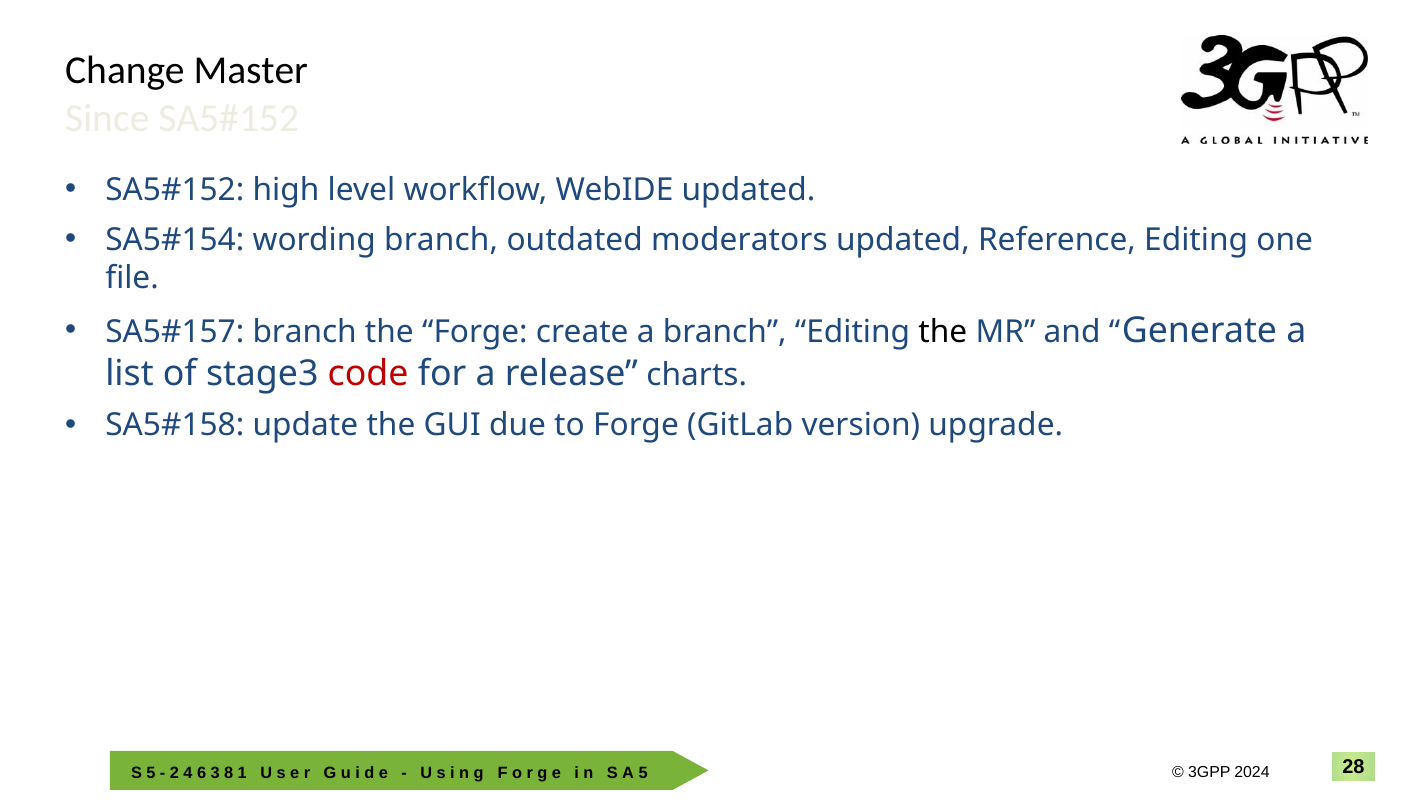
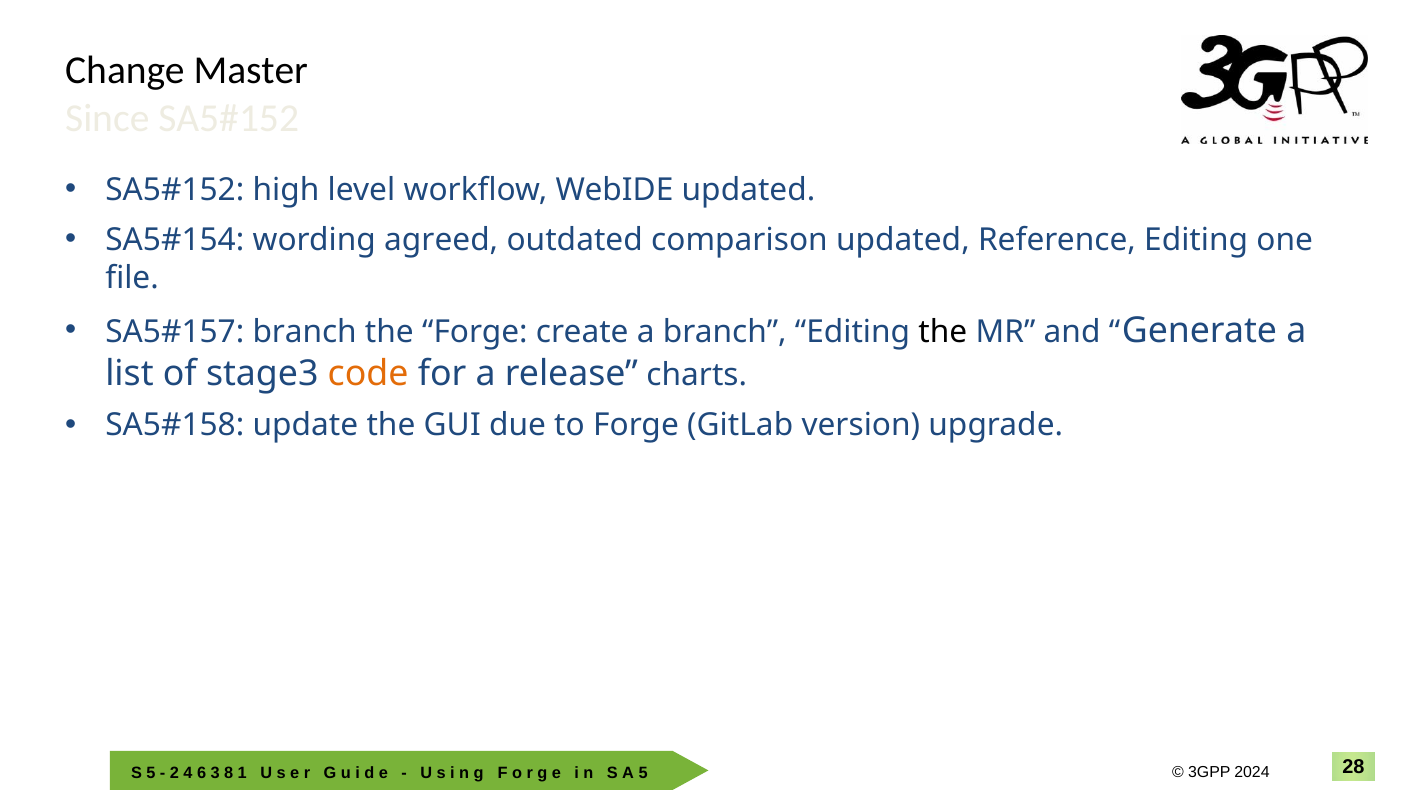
wording branch: branch -> agreed (441, 240)
moderators: moderators -> comparison (739, 240)
code colour: red -> orange (368, 373)
